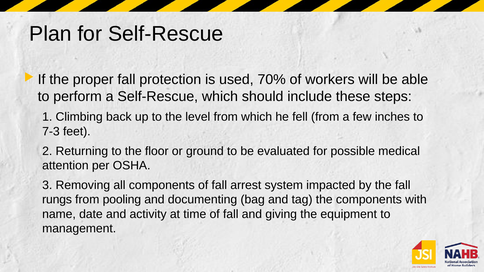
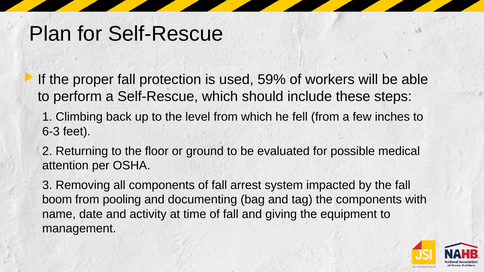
70%: 70% -> 59% (272, 80)
7-3: 7-3 -> 6-3 (51, 132)
rungs: rungs -> boom (57, 200)
